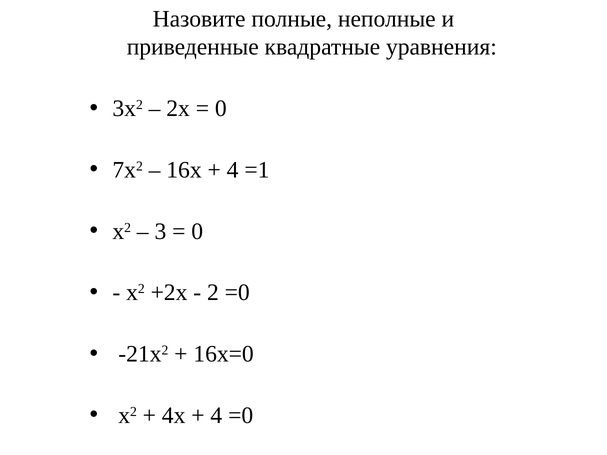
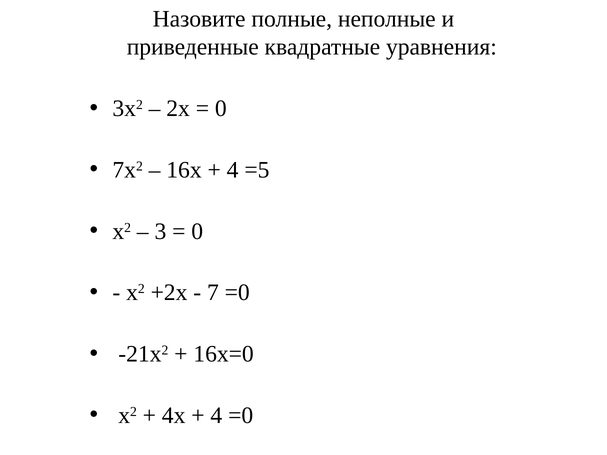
=1: =1 -> =5 (257, 170)
2: 2 -> 7 (213, 293)
